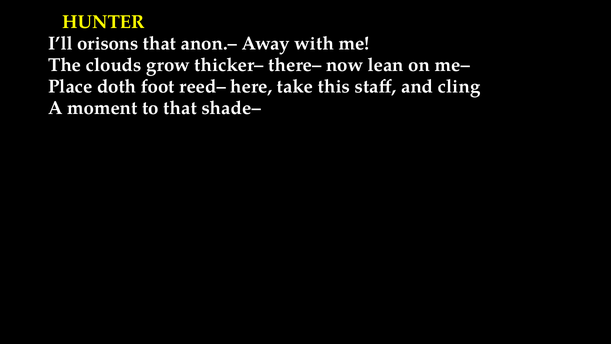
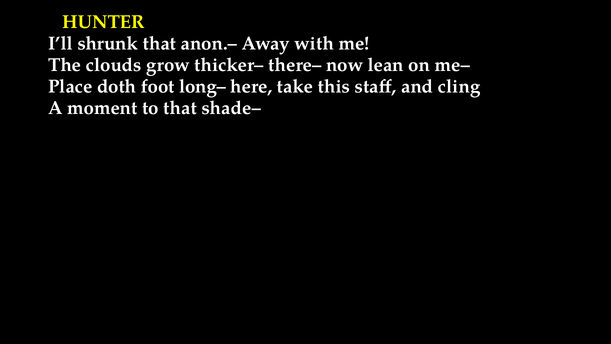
orisons: orisons -> shrunk (108, 43)
reed–: reed– -> long– (203, 86)
